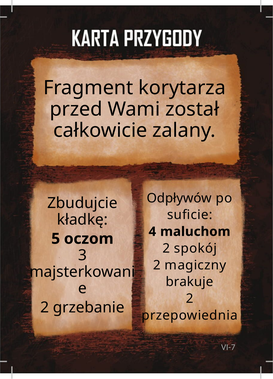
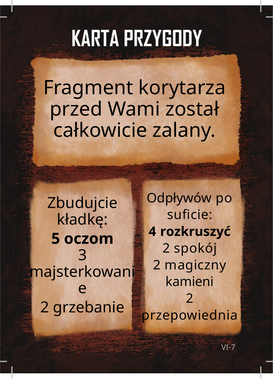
maluchom: maluchom -> rozkruszyć (195, 232)
brakuje: brakuje -> kamieni (190, 283)
